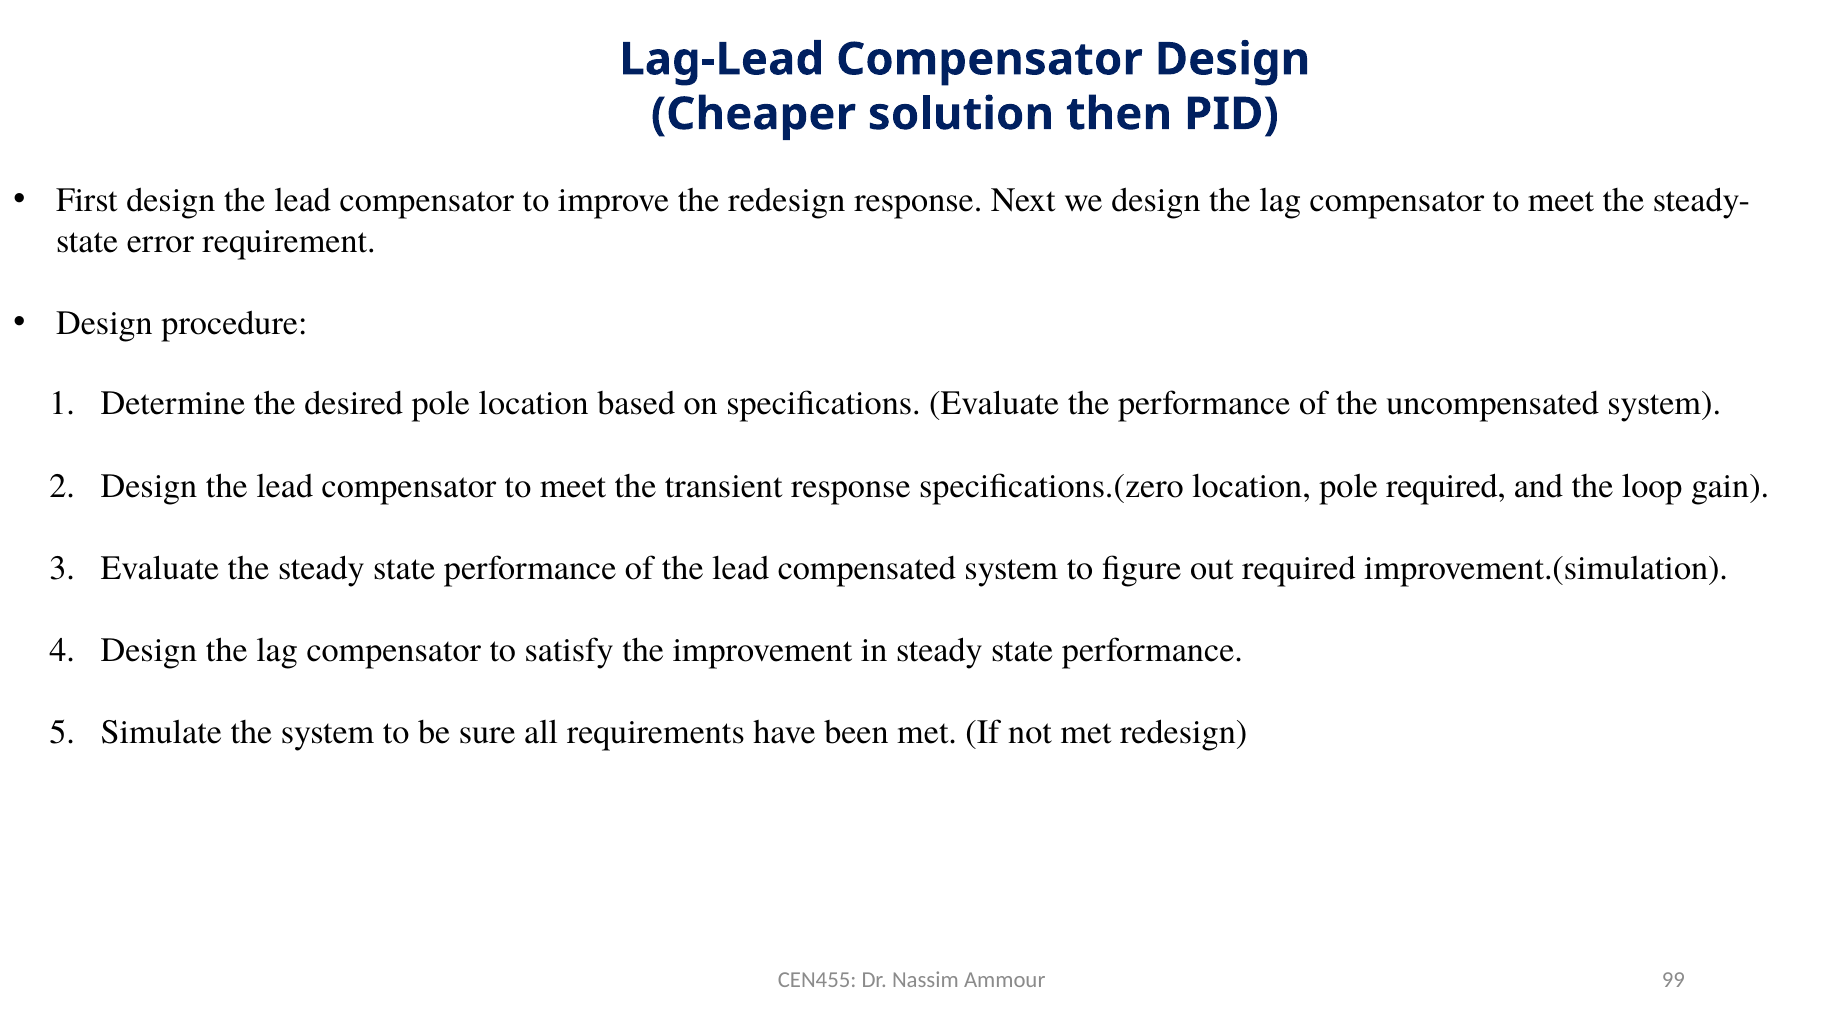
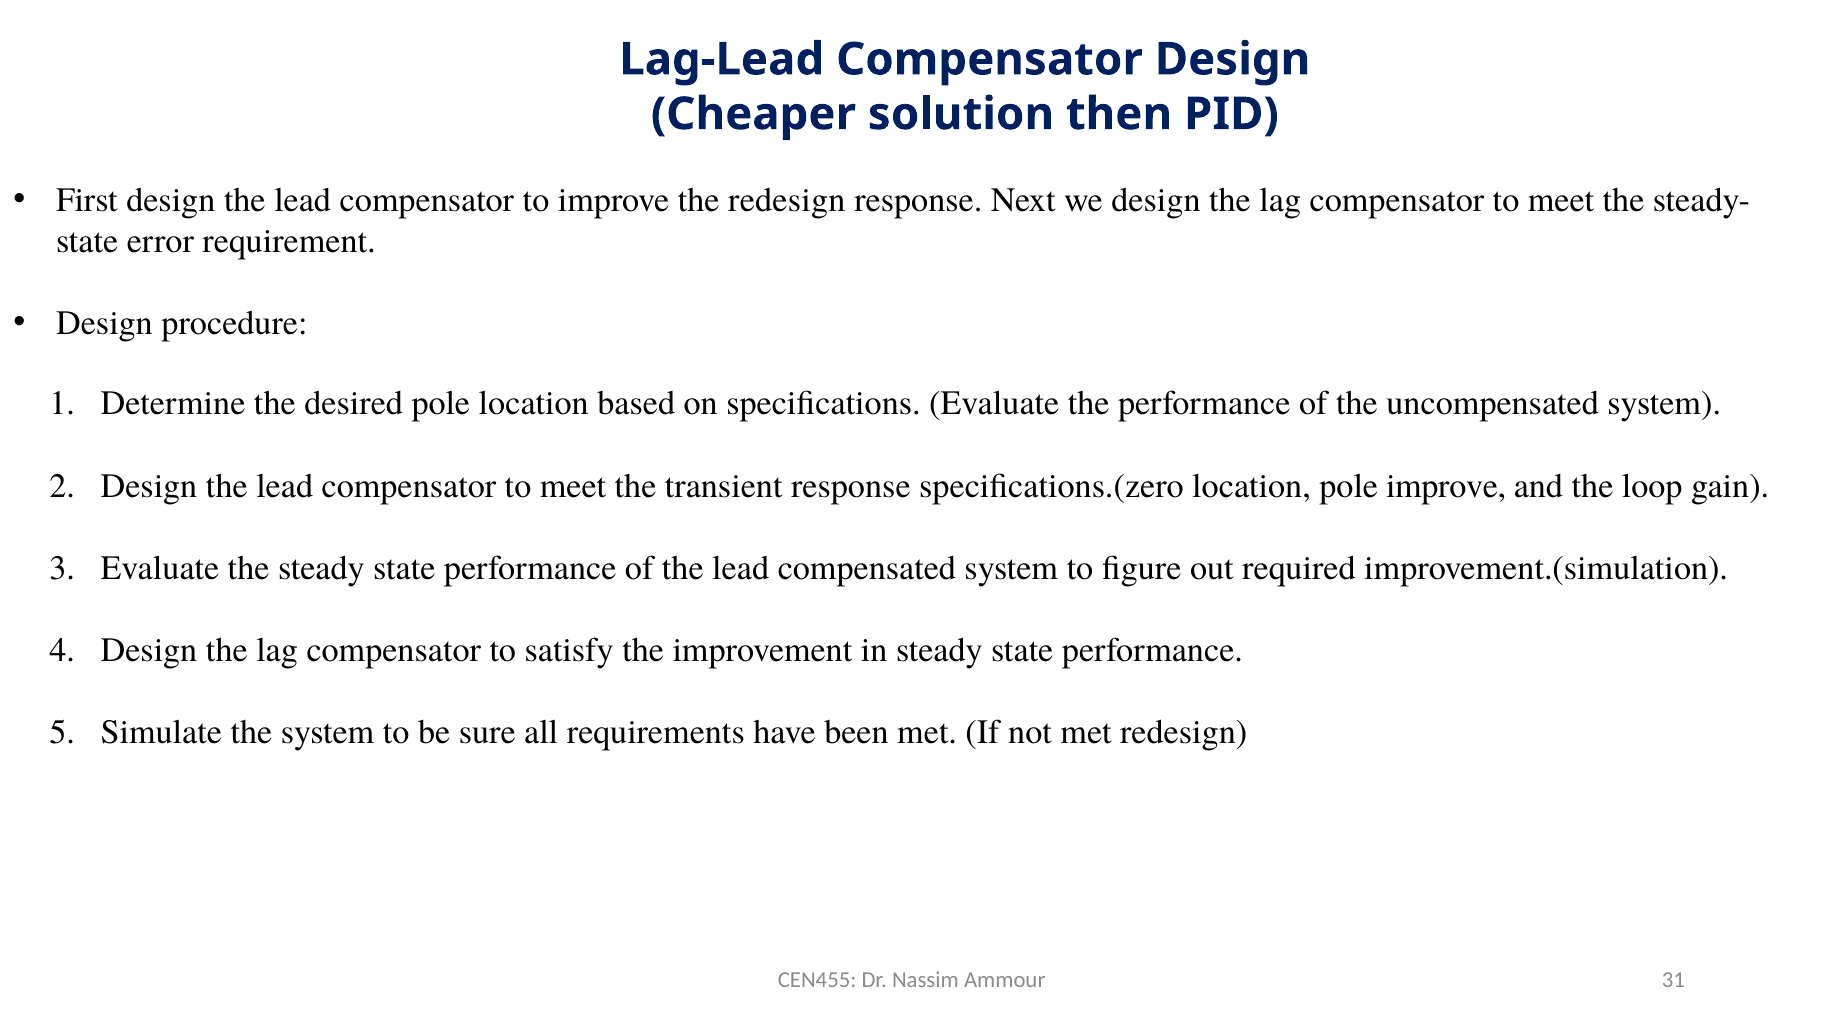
pole required: required -> improve (1446, 486)
99: 99 -> 31 (1673, 980)
